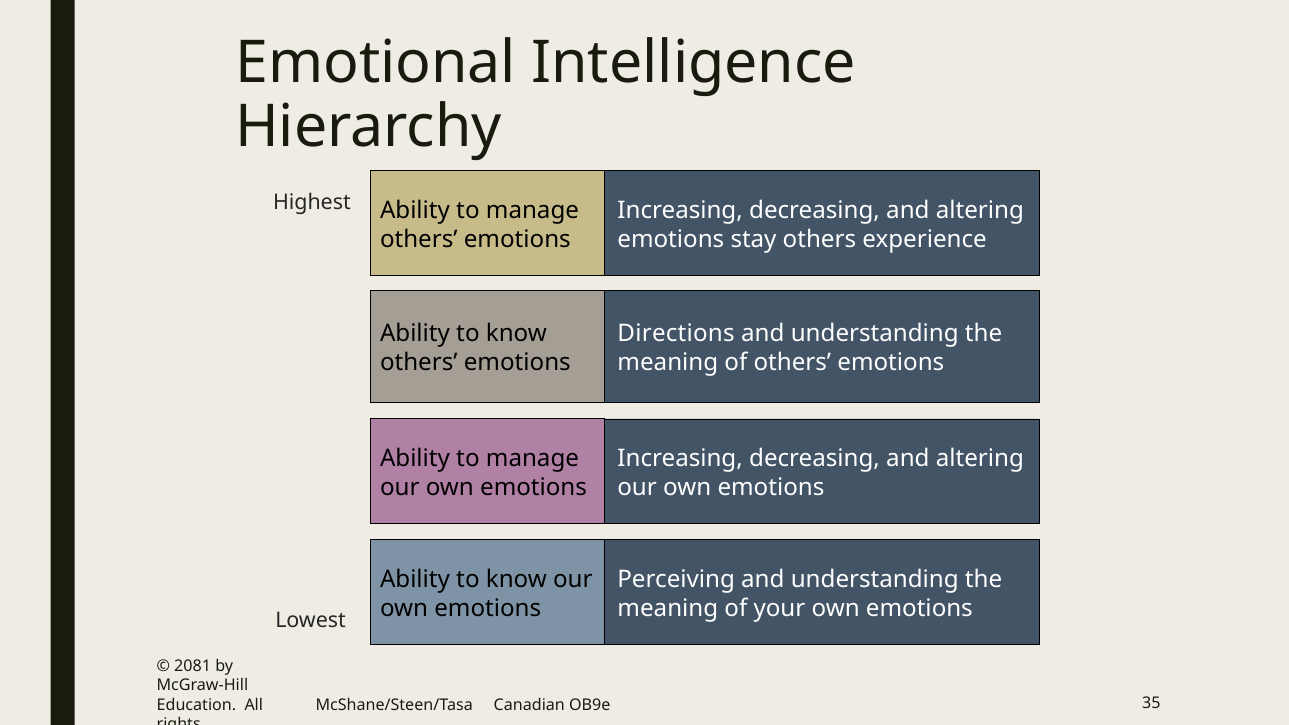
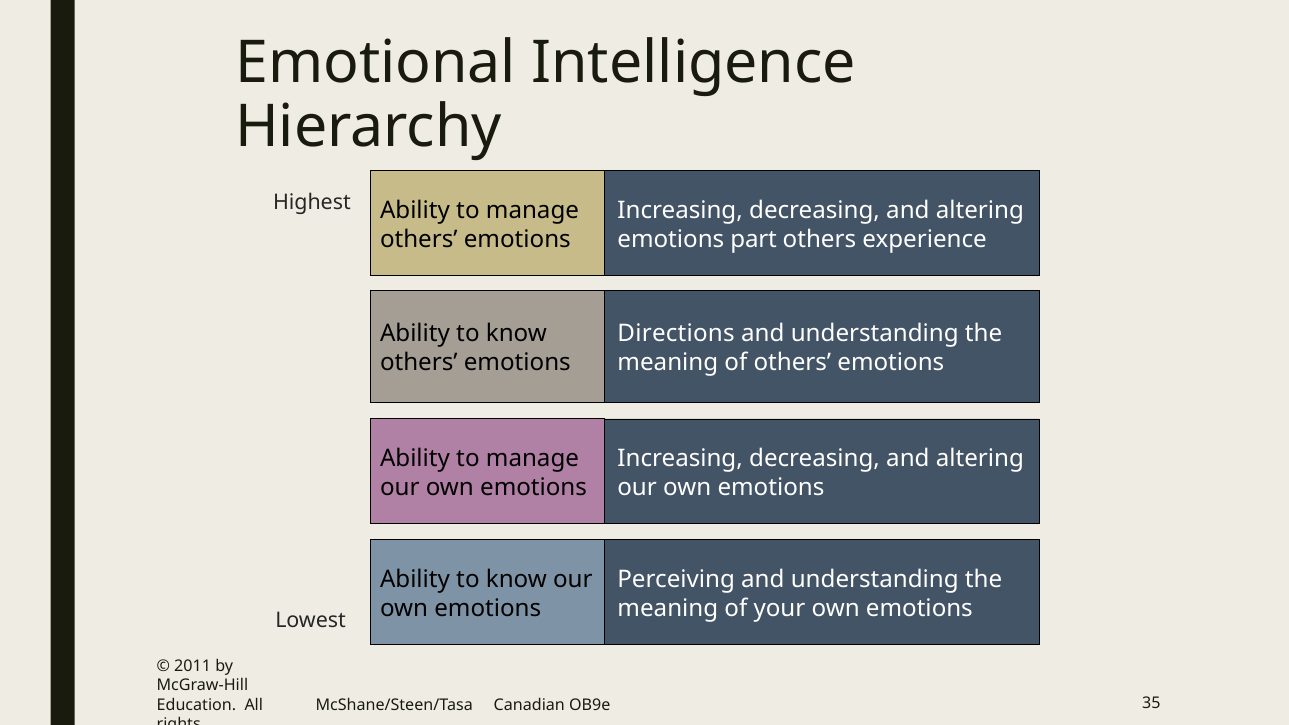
stay: stay -> part (754, 239)
2081: 2081 -> 2011 (193, 666)
